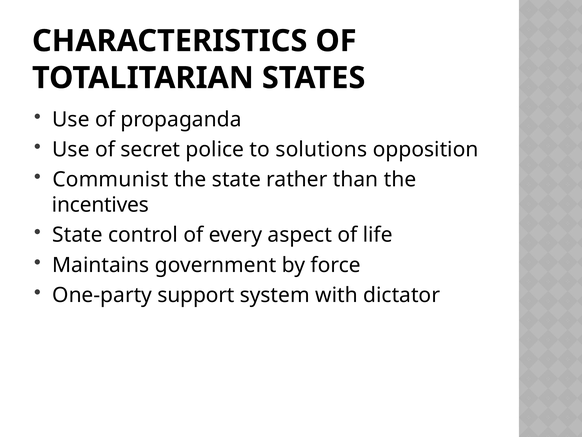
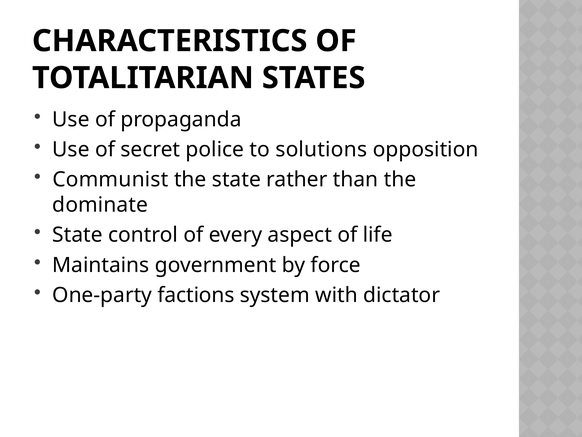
incentives: incentives -> dominate (100, 205)
support: support -> factions (196, 295)
